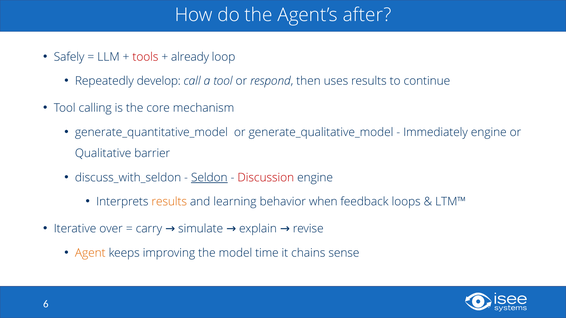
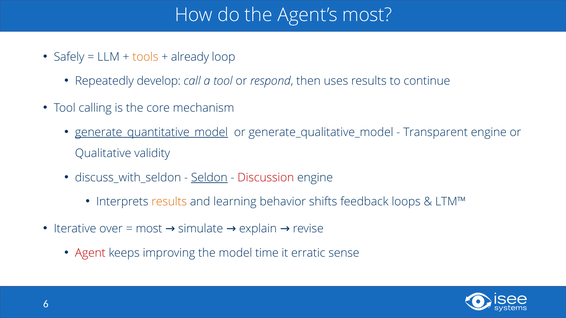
Agent’s after: after -> most (367, 15)
tools colour: red -> orange (145, 57)
generate_quantitative_model underline: none -> present (151, 132)
Immediately: Immediately -> Transparent (436, 132)
barrier: barrier -> validity (152, 154)
when: when -> shifts (323, 202)
carry: carry -> most (149, 229)
Agent colour: orange -> red (90, 253)
chains: chains -> erratic (308, 253)
